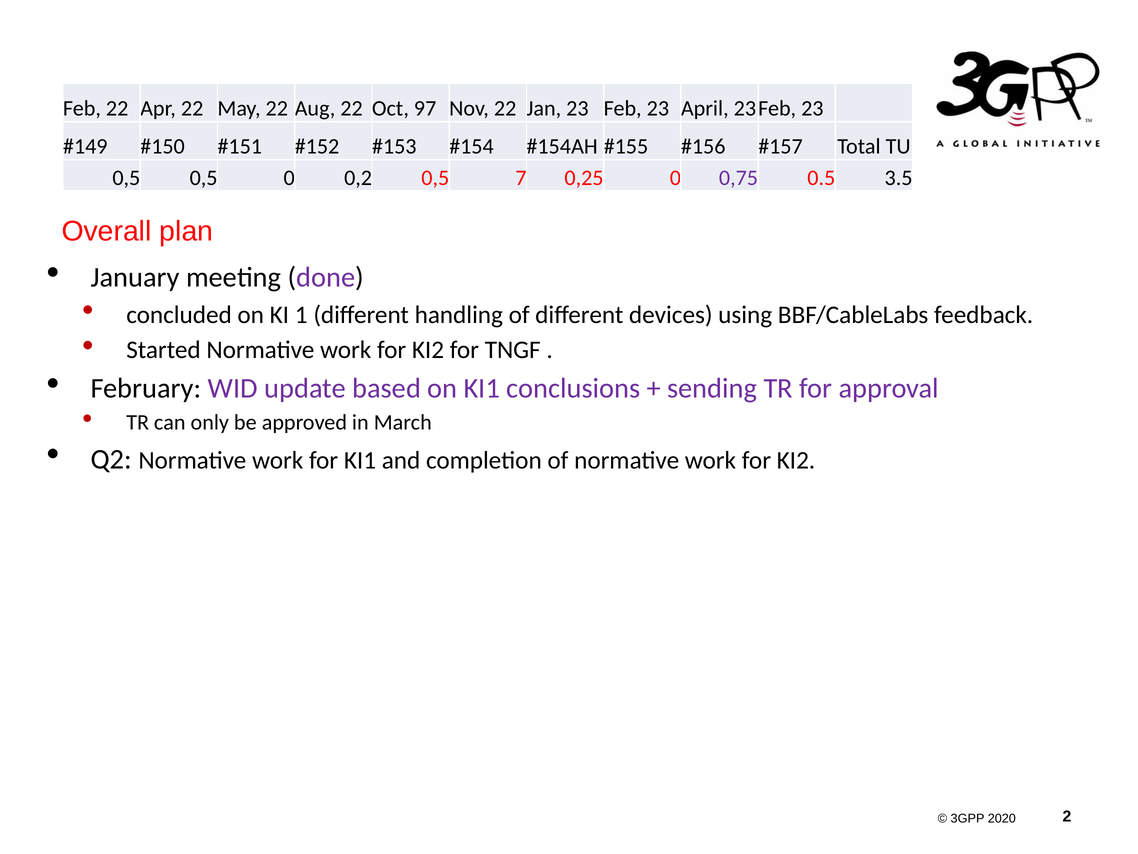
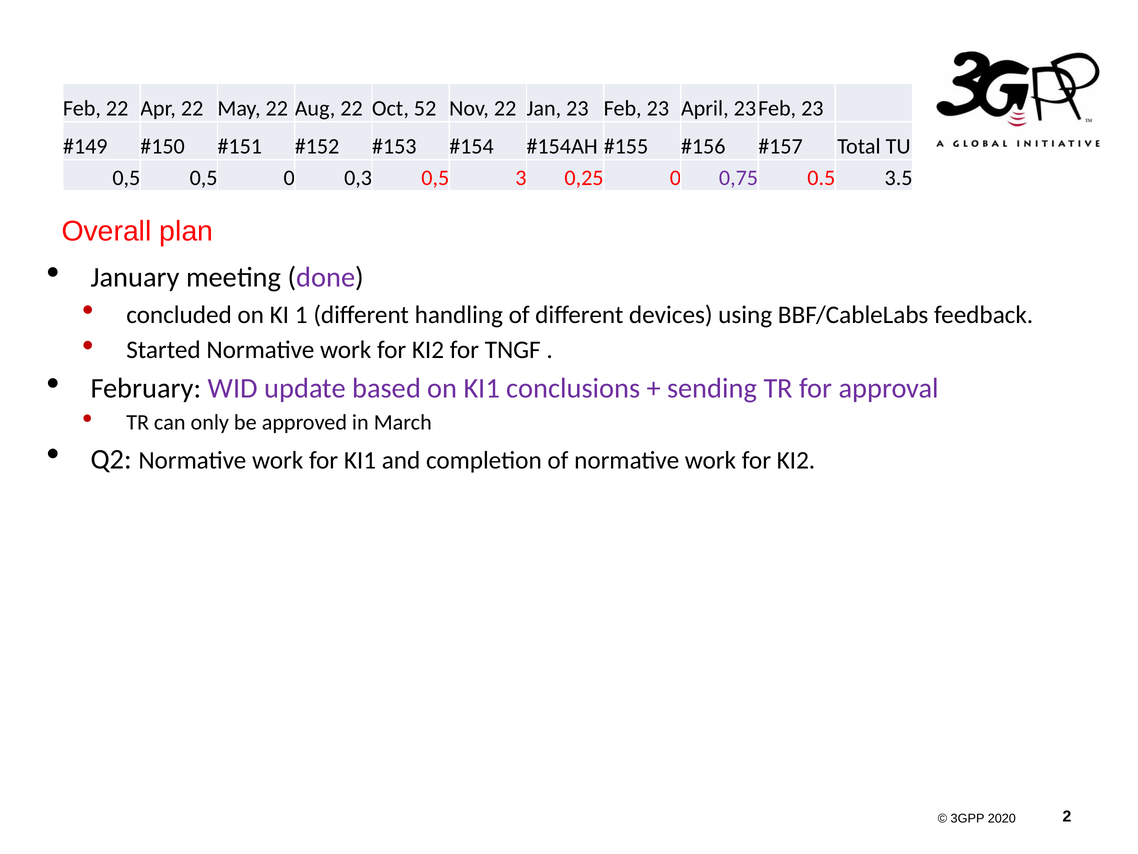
97: 97 -> 52 (425, 108)
0,2: 0,2 -> 0,3 (358, 178)
7: 7 -> 3 (521, 178)
